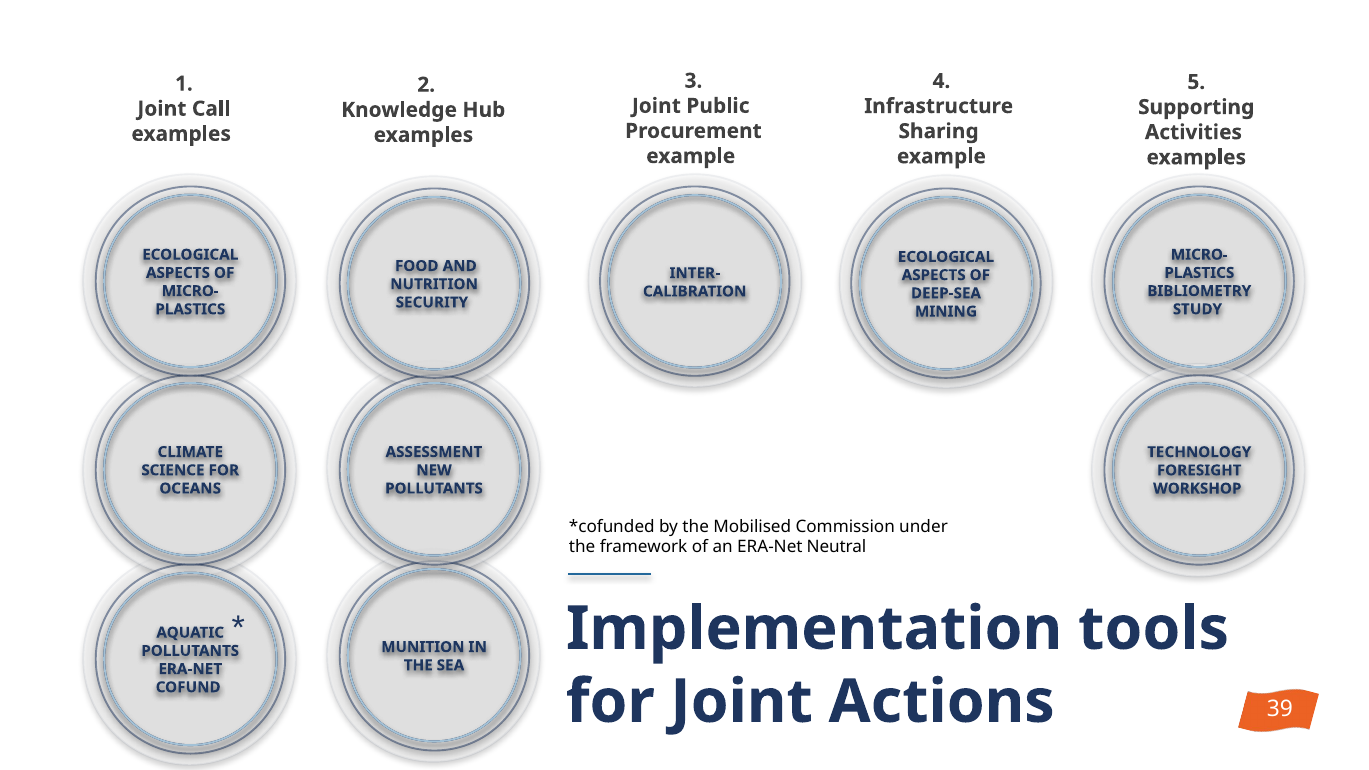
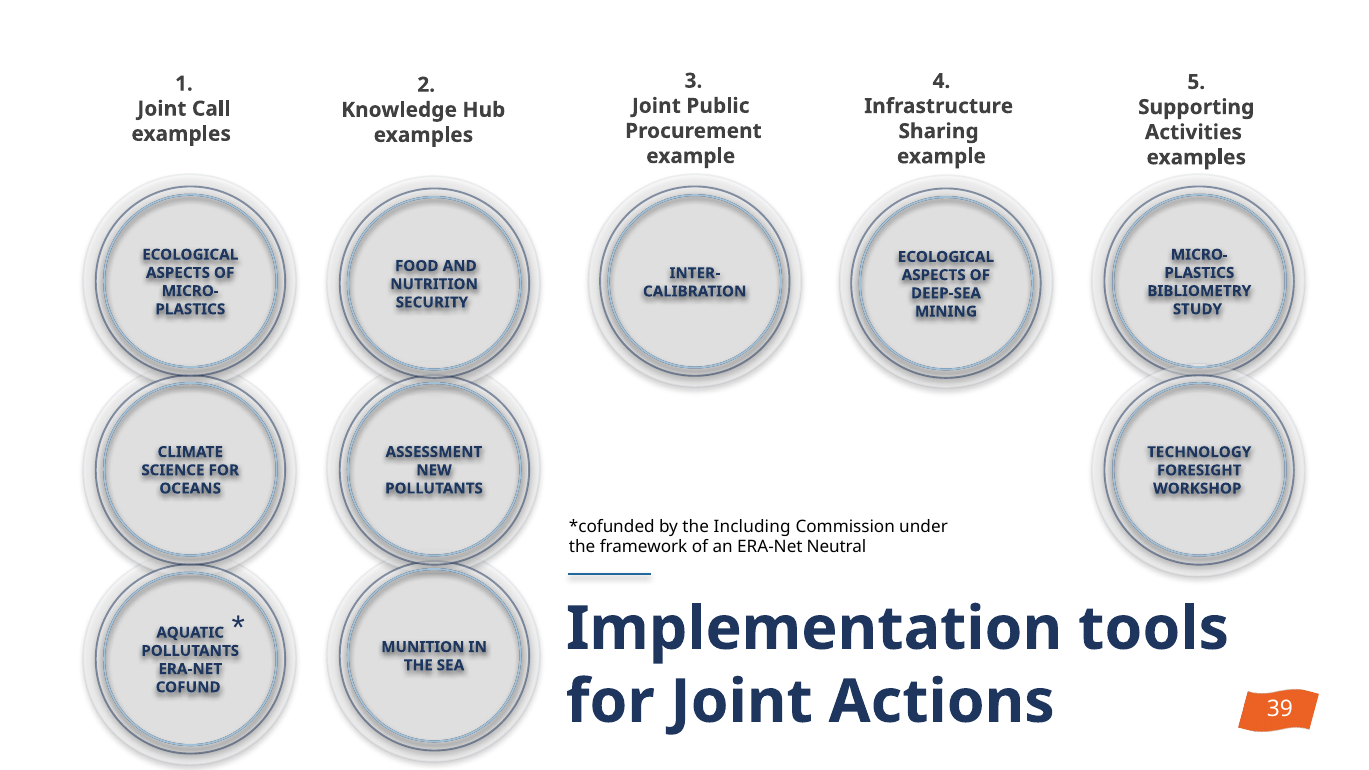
Mobilised: Mobilised -> Including (752, 527)
